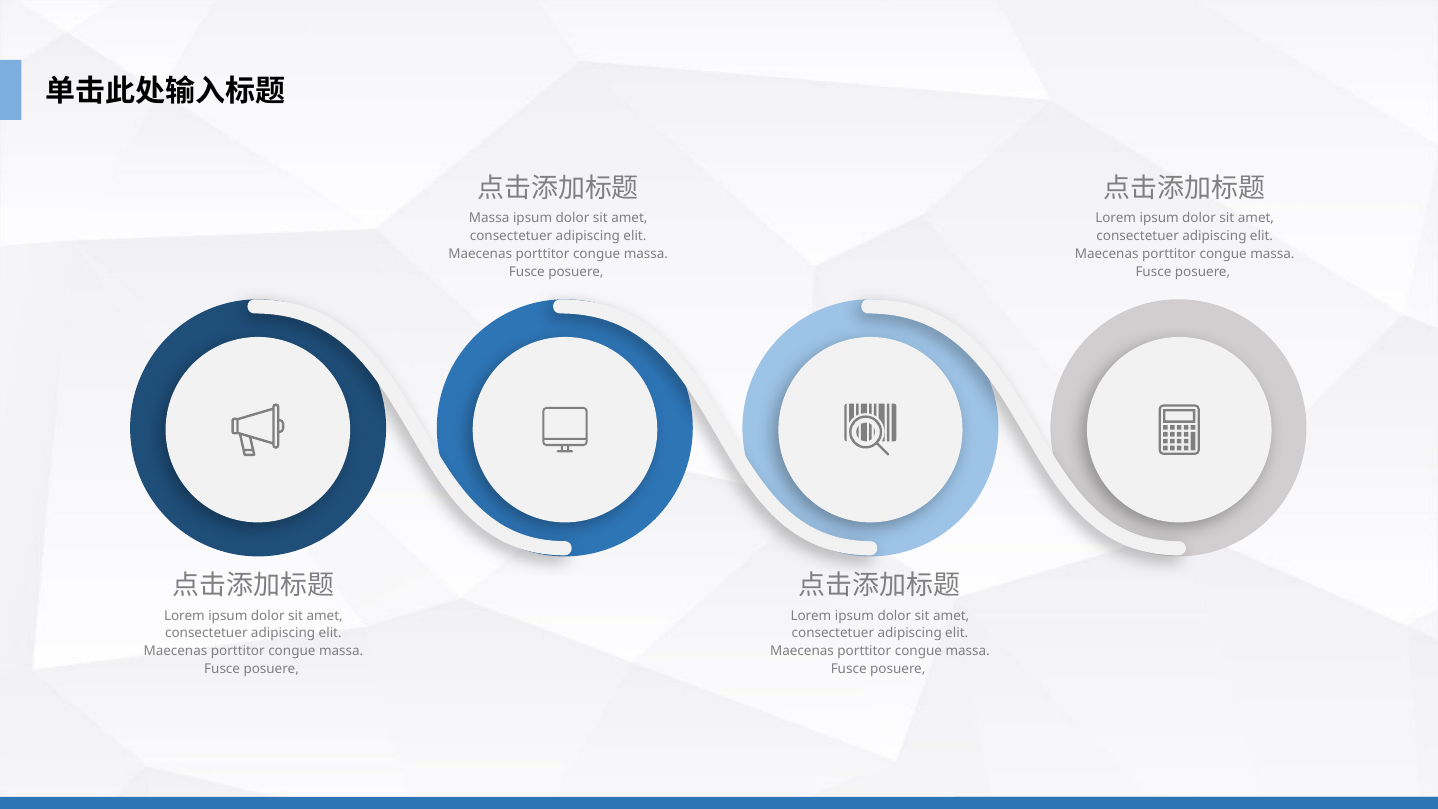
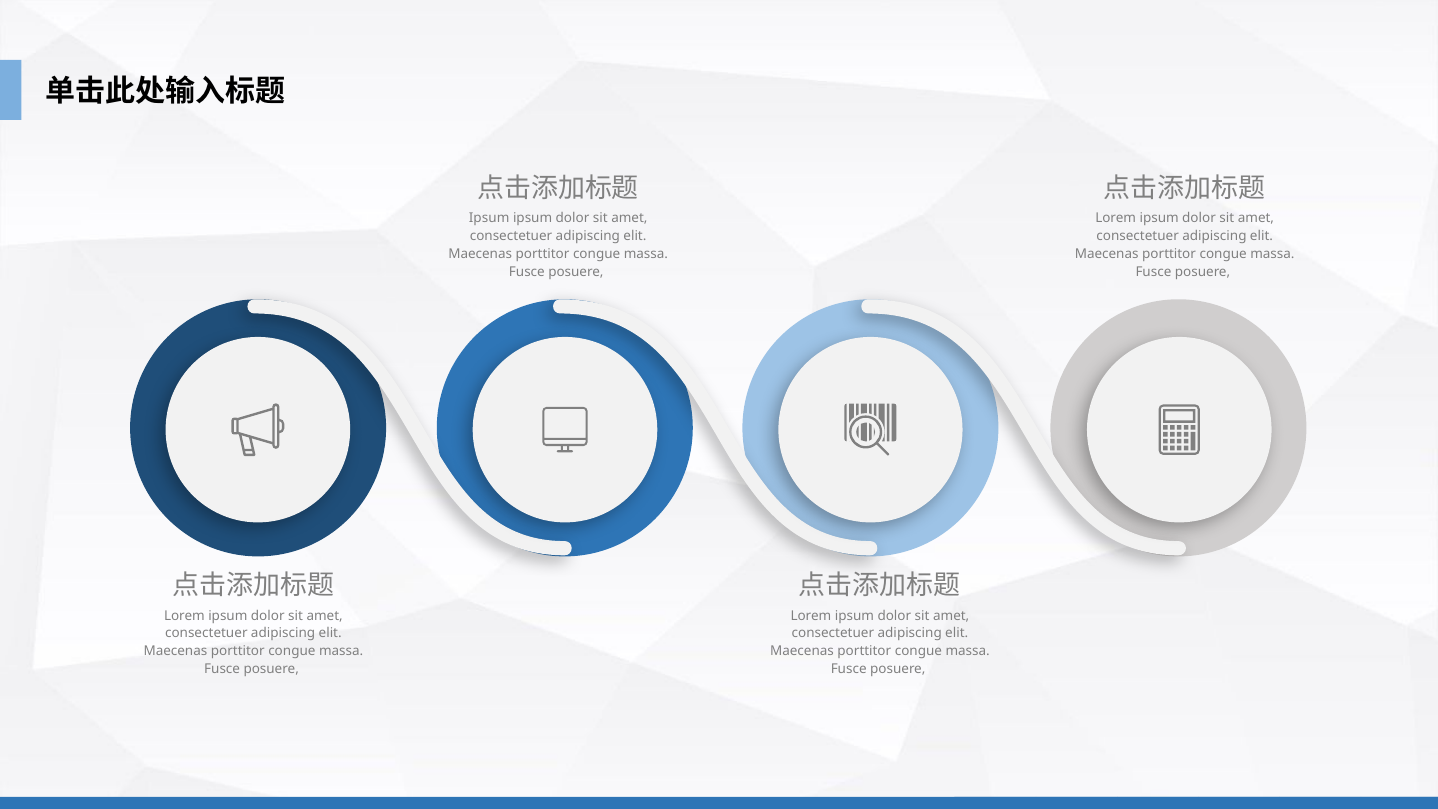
Massa: Massa -> Ipsum (489, 218)
